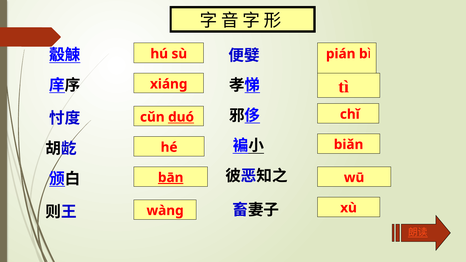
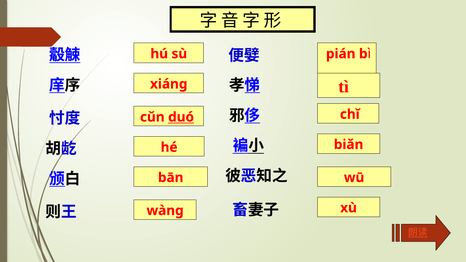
bān underline: present -> none (171, 178)
